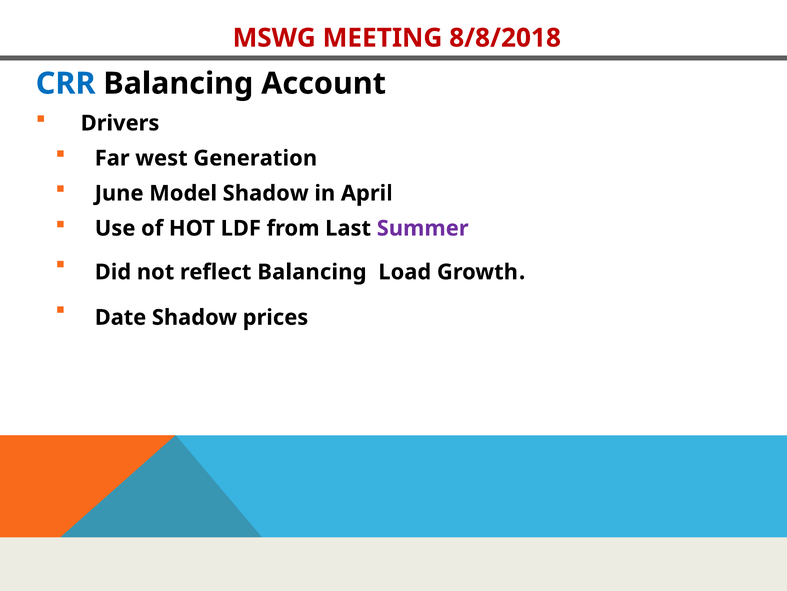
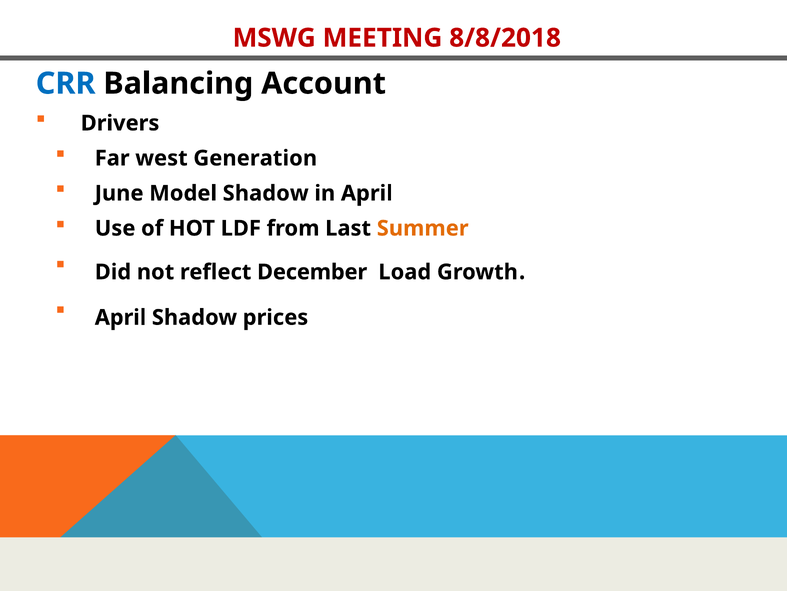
Summer colour: purple -> orange (423, 228)
reflect Balancing: Balancing -> December (312, 272)
Date: Date -> April (120, 317)
